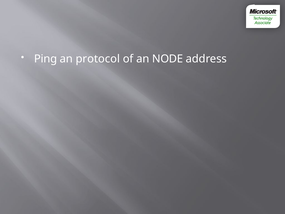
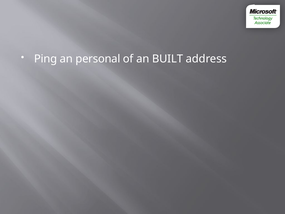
protocol: protocol -> personal (98, 59)
NODE: NODE -> BUILT (168, 59)
